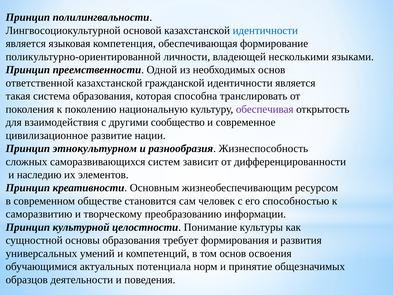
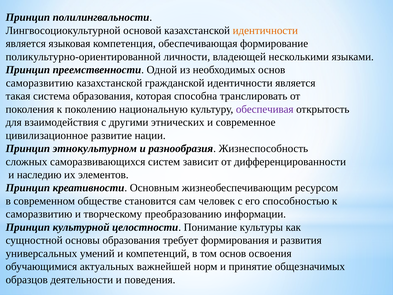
идентичности colour: blue -> orange (265, 30)
ответственной: ответственной -> саморазвитию (40, 83)
сообщество: сообщество -> этнических (178, 122)
потенциала: потенциала -> важнейшей (164, 266)
